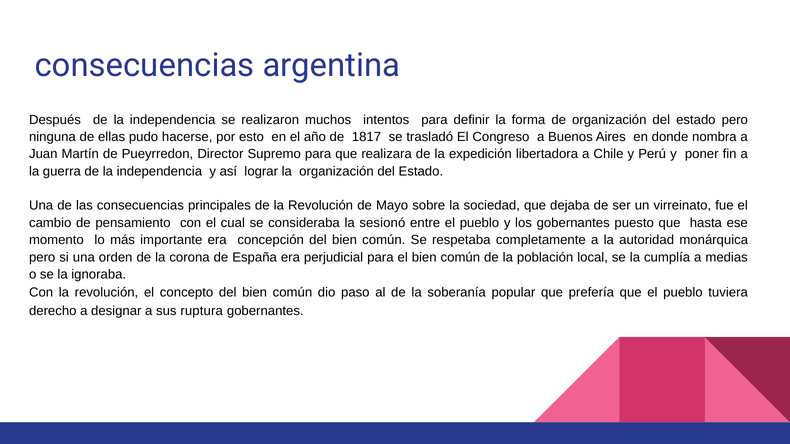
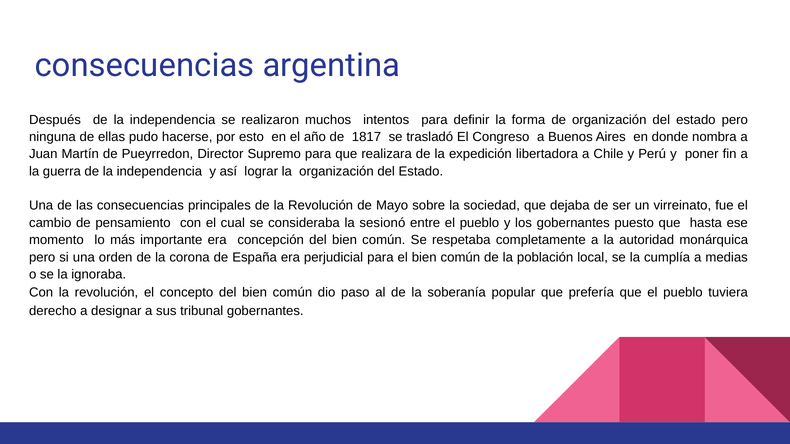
ruptura: ruptura -> tribunal (202, 311)
